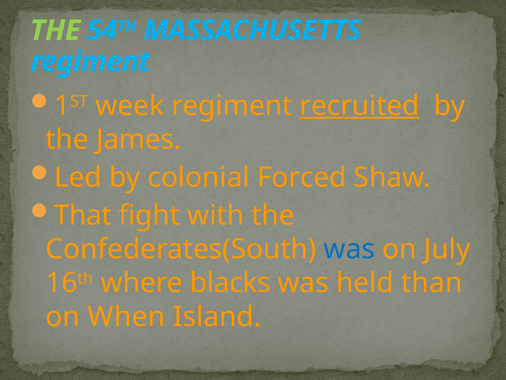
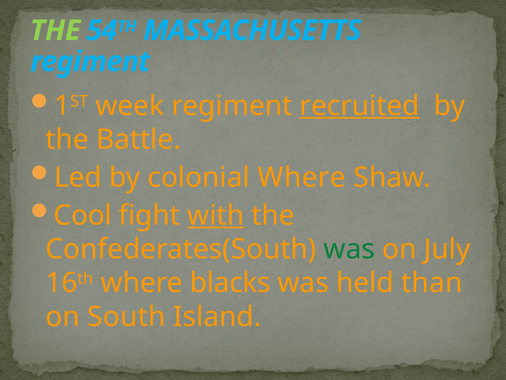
James: James -> Battle (138, 139)
colonial Forced: Forced -> Where (302, 177)
That: That -> Cool (83, 215)
with underline: none -> present (216, 215)
was colour: blue -> green (349, 249)
When: When -> South (126, 316)
